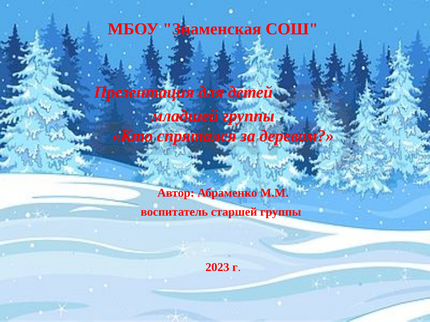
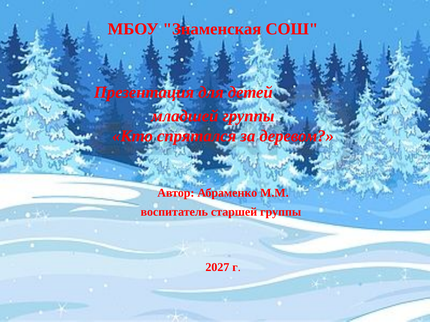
2023: 2023 -> 2027 (217, 268)
